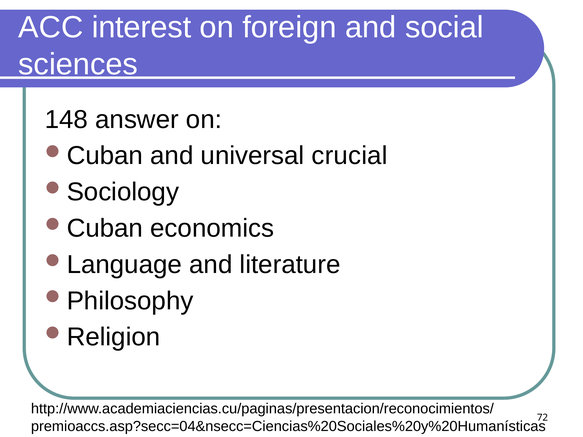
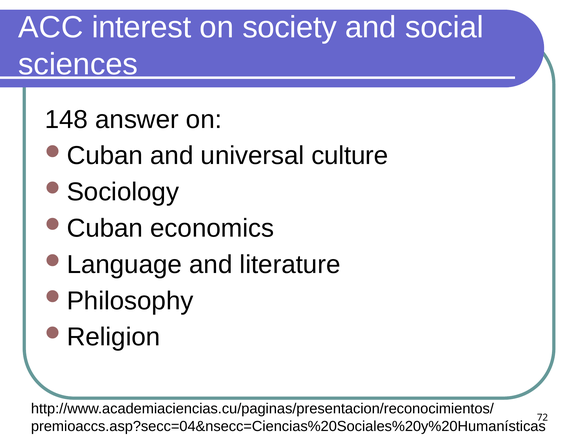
foreign: foreign -> society (290, 27)
crucial: crucial -> culture (350, 156)
